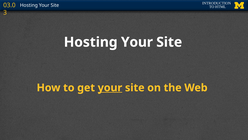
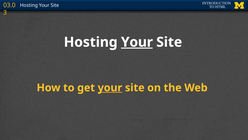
Your underline: none -> present (137, 42)
